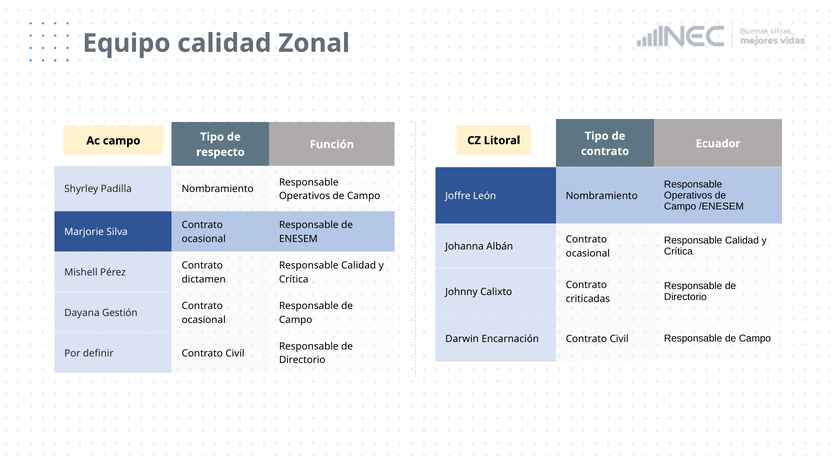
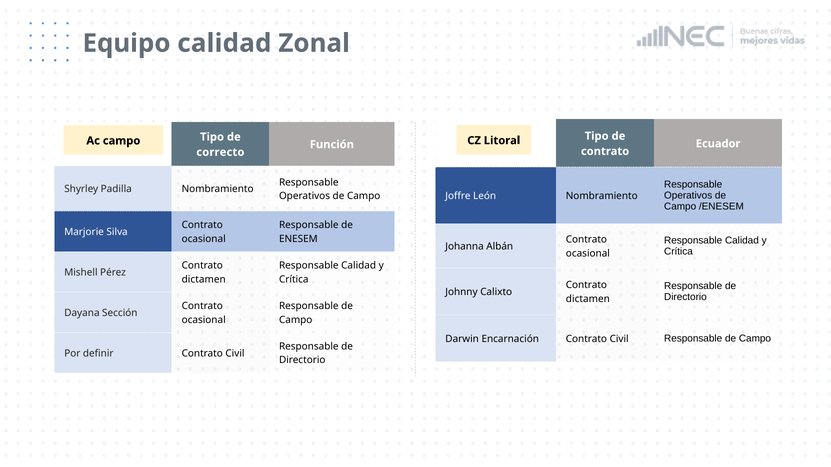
respecto: respecto -> correcto (220, 152)
criticadas: criticadas -> dictamen (588, 299)
Gestión: Gestión -> Sección (120, 313)
